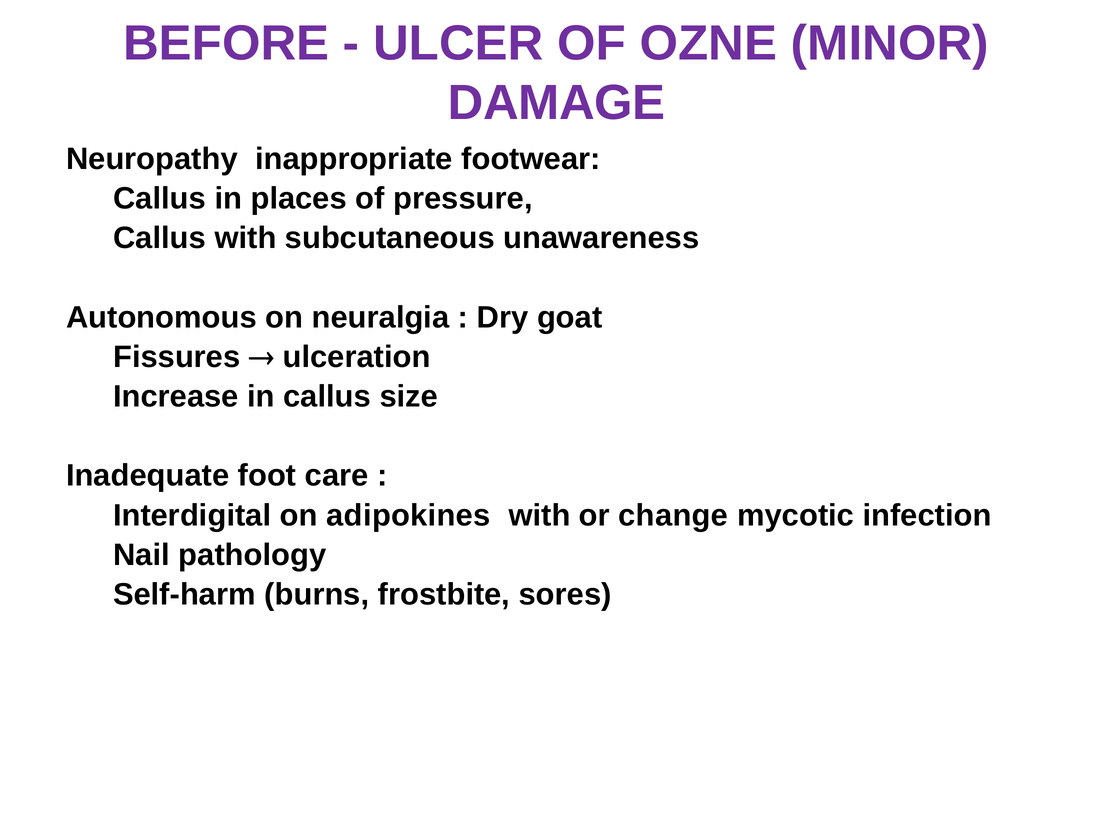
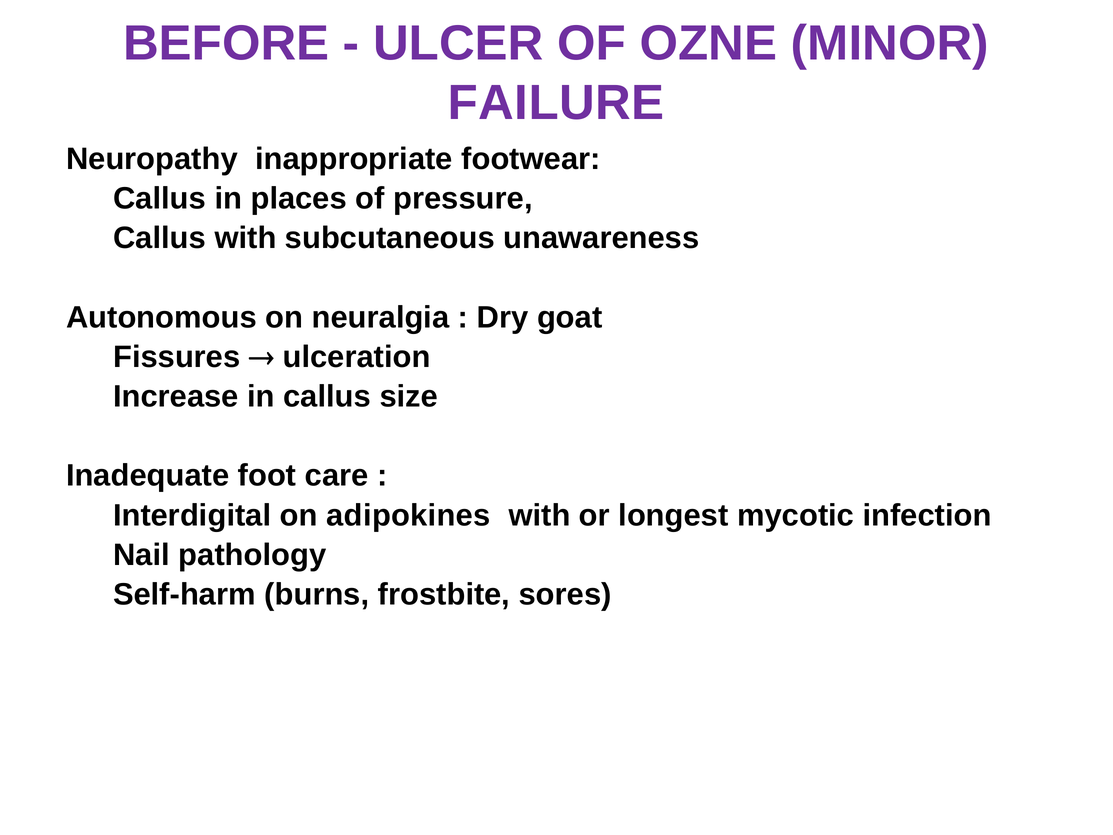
DAMAGE: DAMAGE -> FAILURE (556, 103)
change: change -> longest (673, 515)
